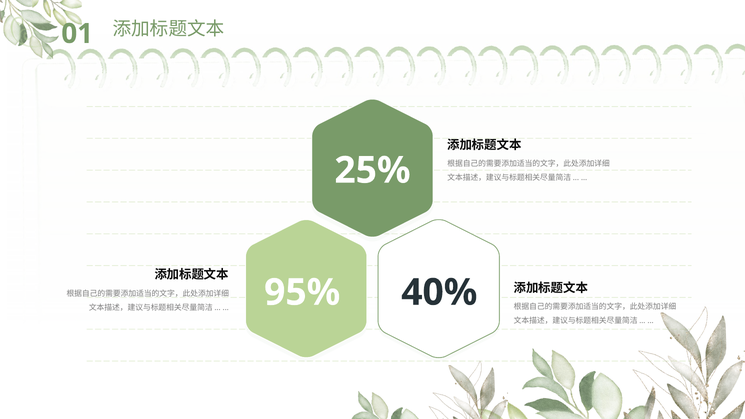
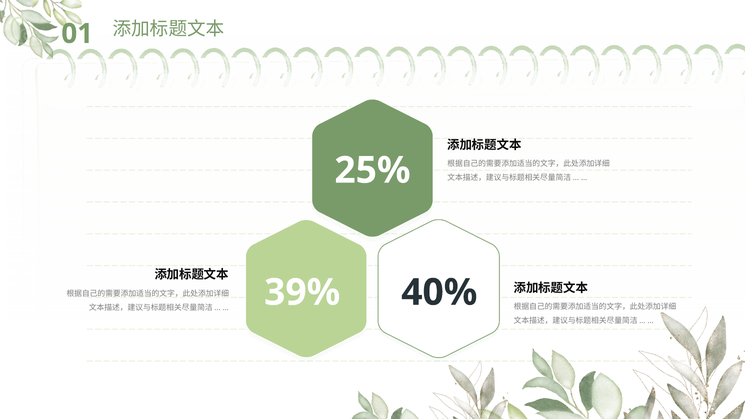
95%: 95% -> 39% (302, 293)
